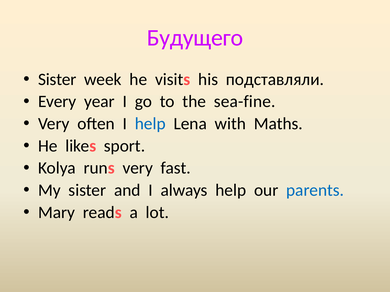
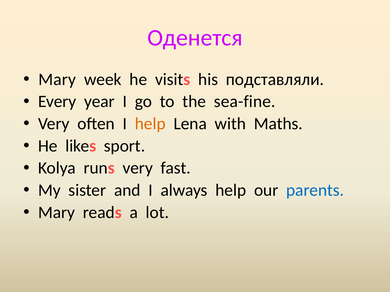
Будущего: Будущего -> Оденется (195, 38)
Sister: Sister -> Mary (57, 79)
help colour: blue -> orange (150, 124)
